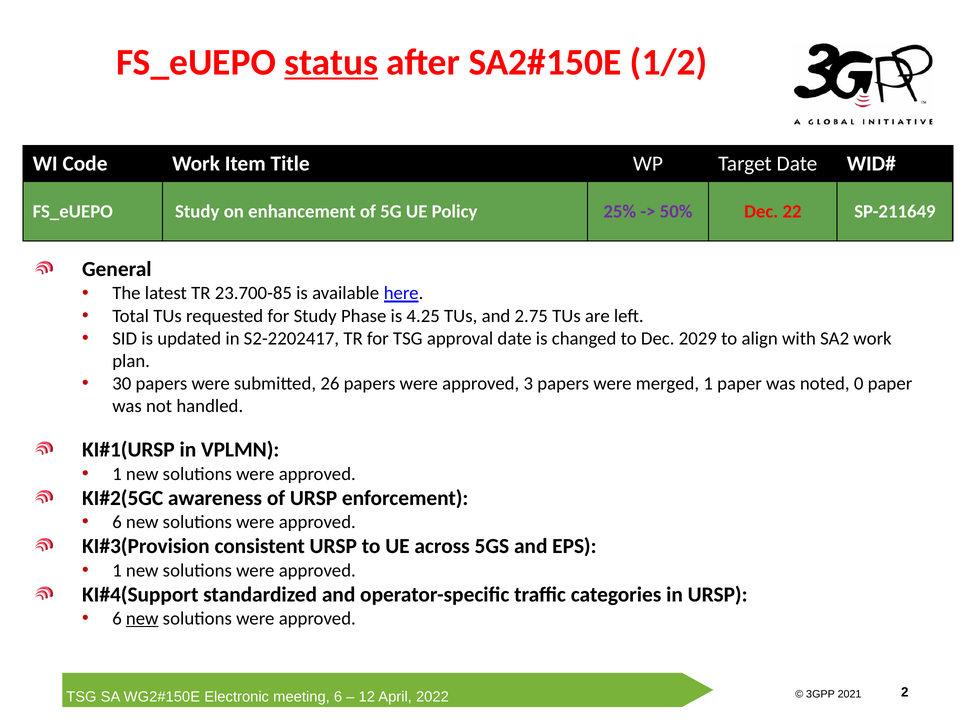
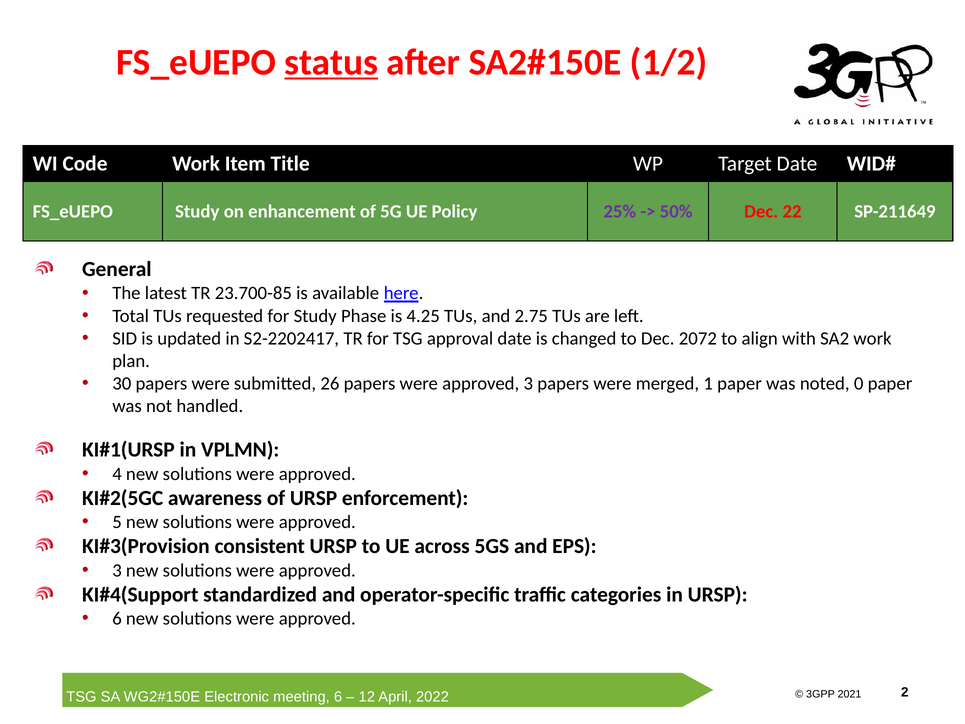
2029: 2029 -> 2072 (698, 339)
1: 1 -> 4 (117, 474)
6: 6 -> 5 (117, 522)
1: 1 -> 3 (117, 570)
new underline: present -> none (142, 618)
